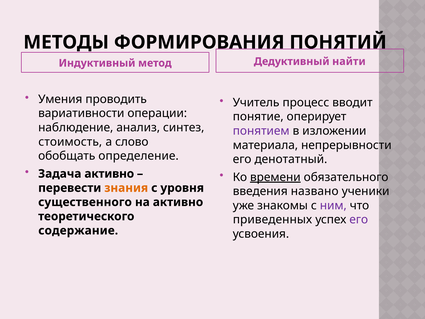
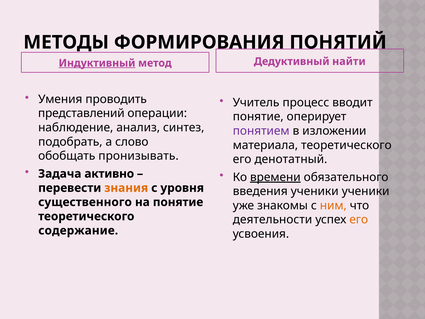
Индуктивный underline: none -> present (97, 63)
вариативности: вариативности -> представлений (81, 113)
стоимость: стоимость -> подобрать (70, 142)
материала непрерывности: непрерывности -> теоретического (346, 145)
определение: определение -> пронизывать (139, 156)
введения названо: названо -> ученики (315, 191)
на активно: активно -> понятие (178, 202)
ним colour: purple -> orange (333, 205)
приведенных: приведенных -> деятельности (273, 220)
его colour: purple -> orange (359, 220)
